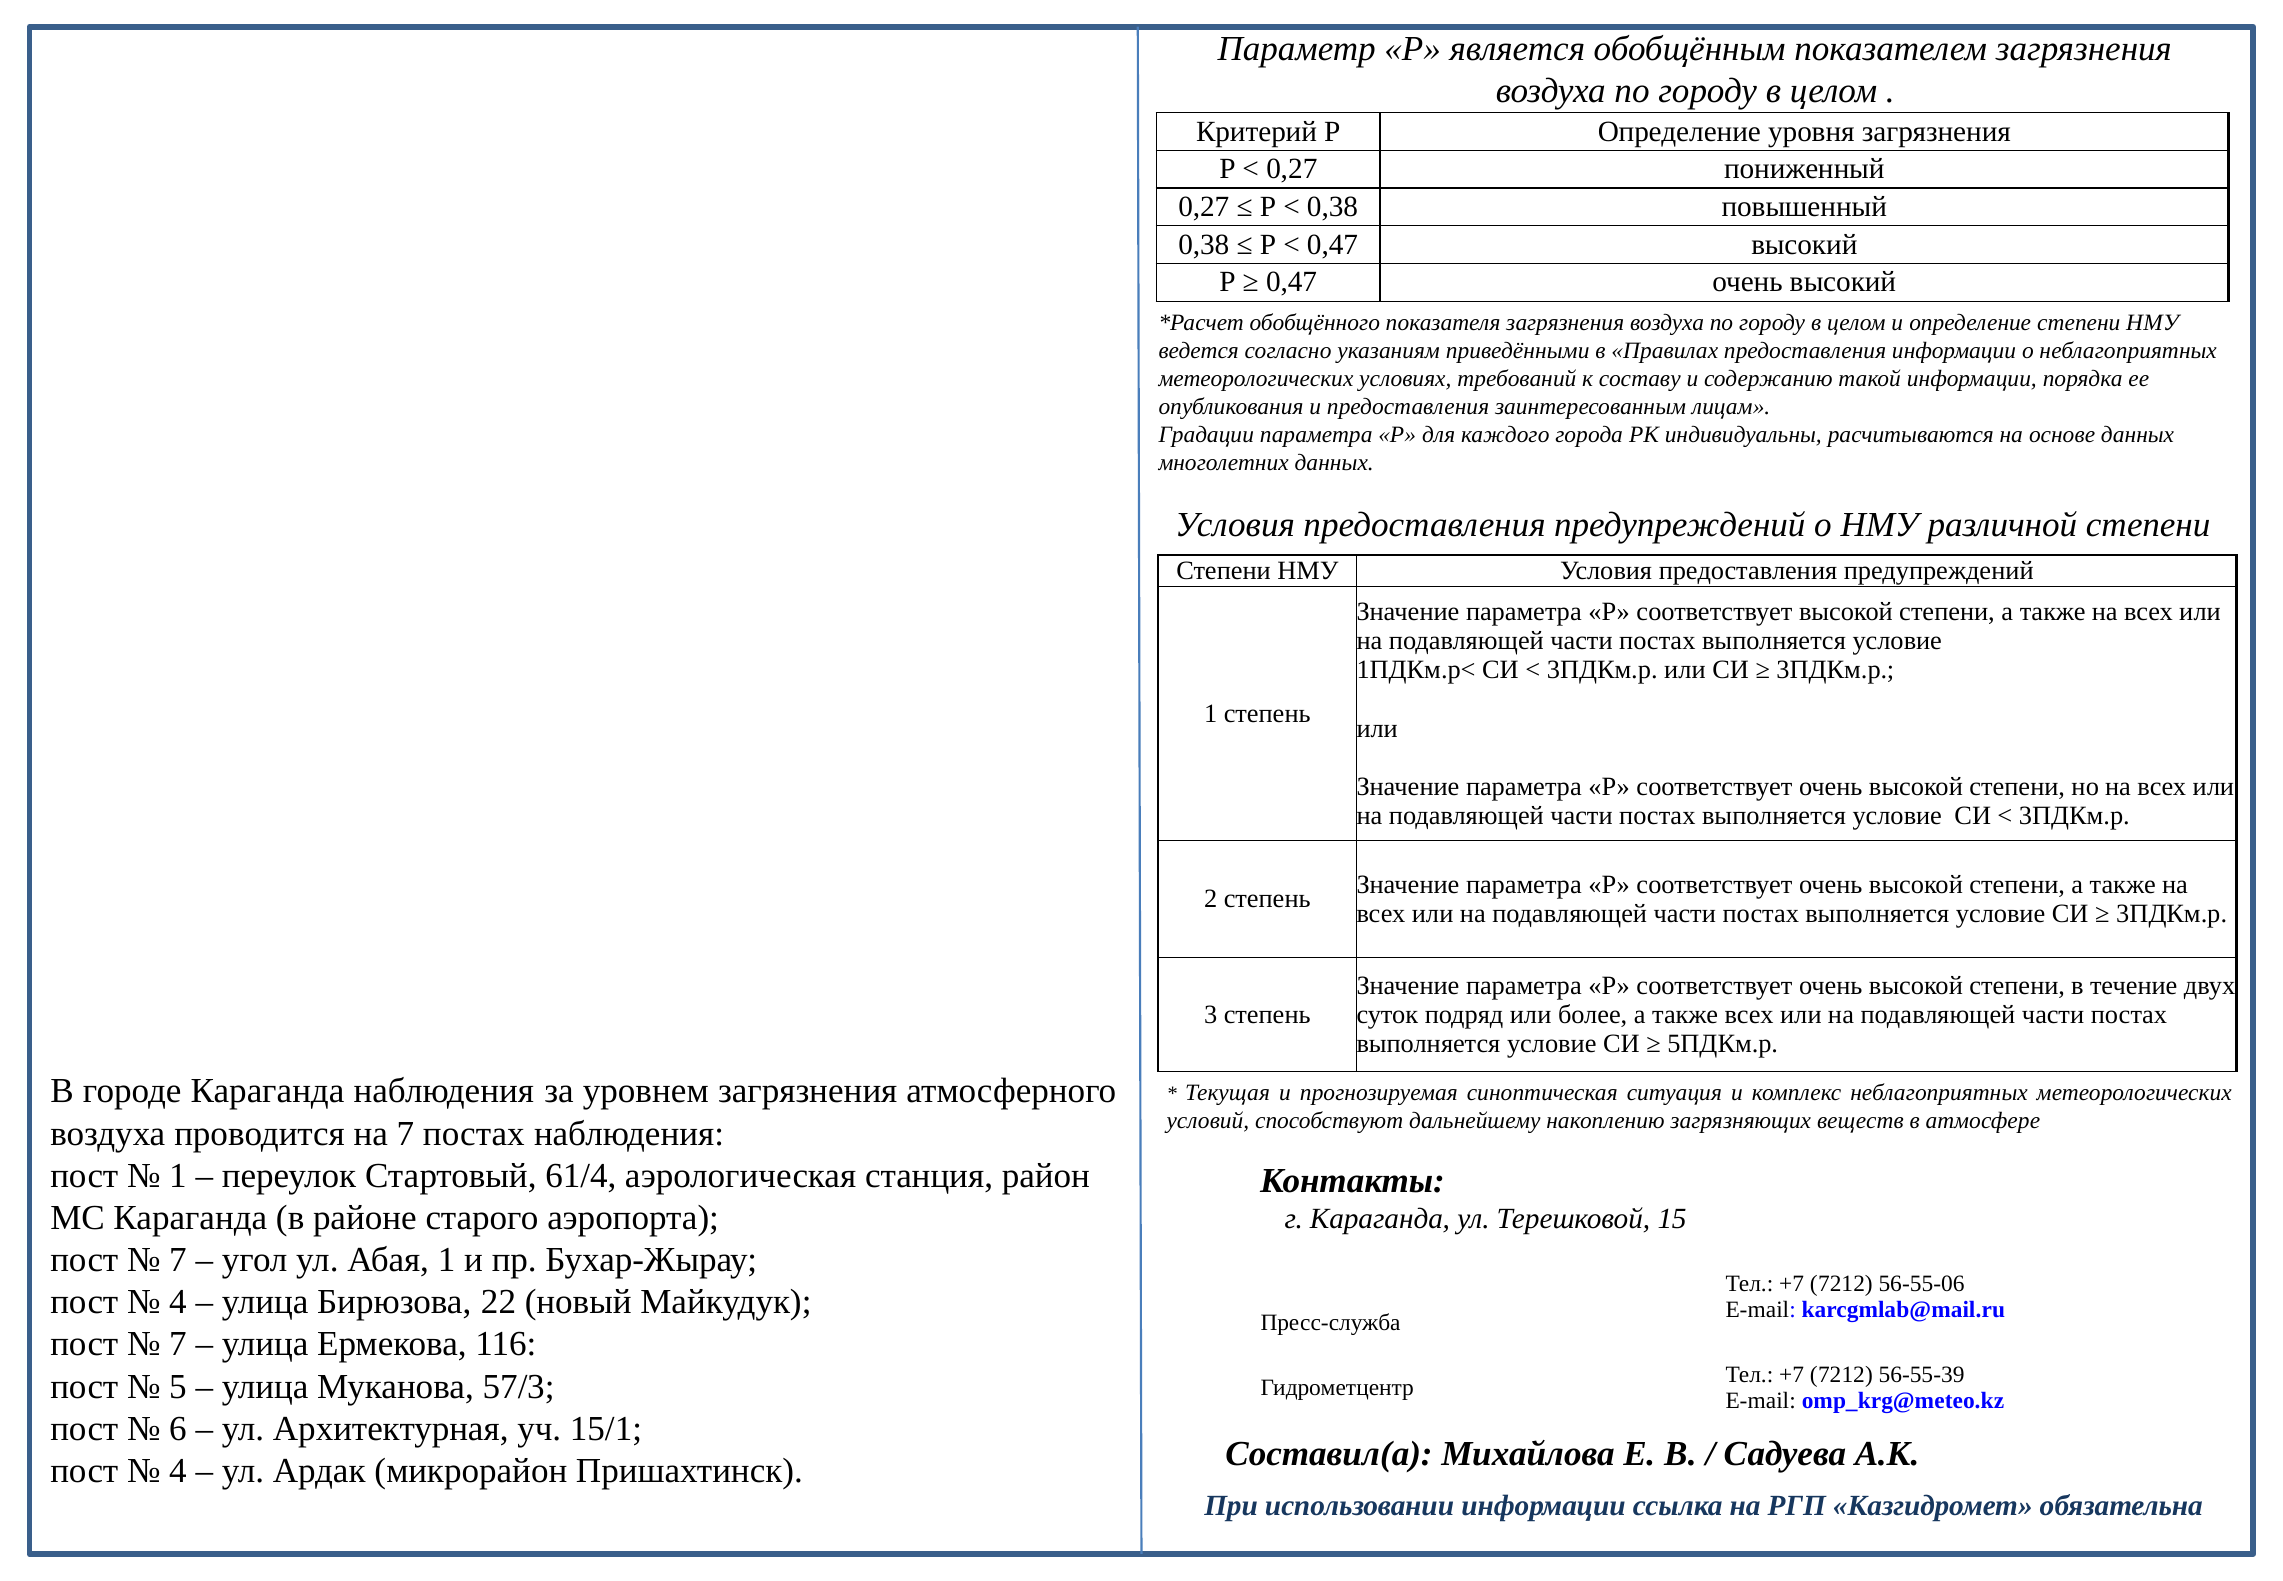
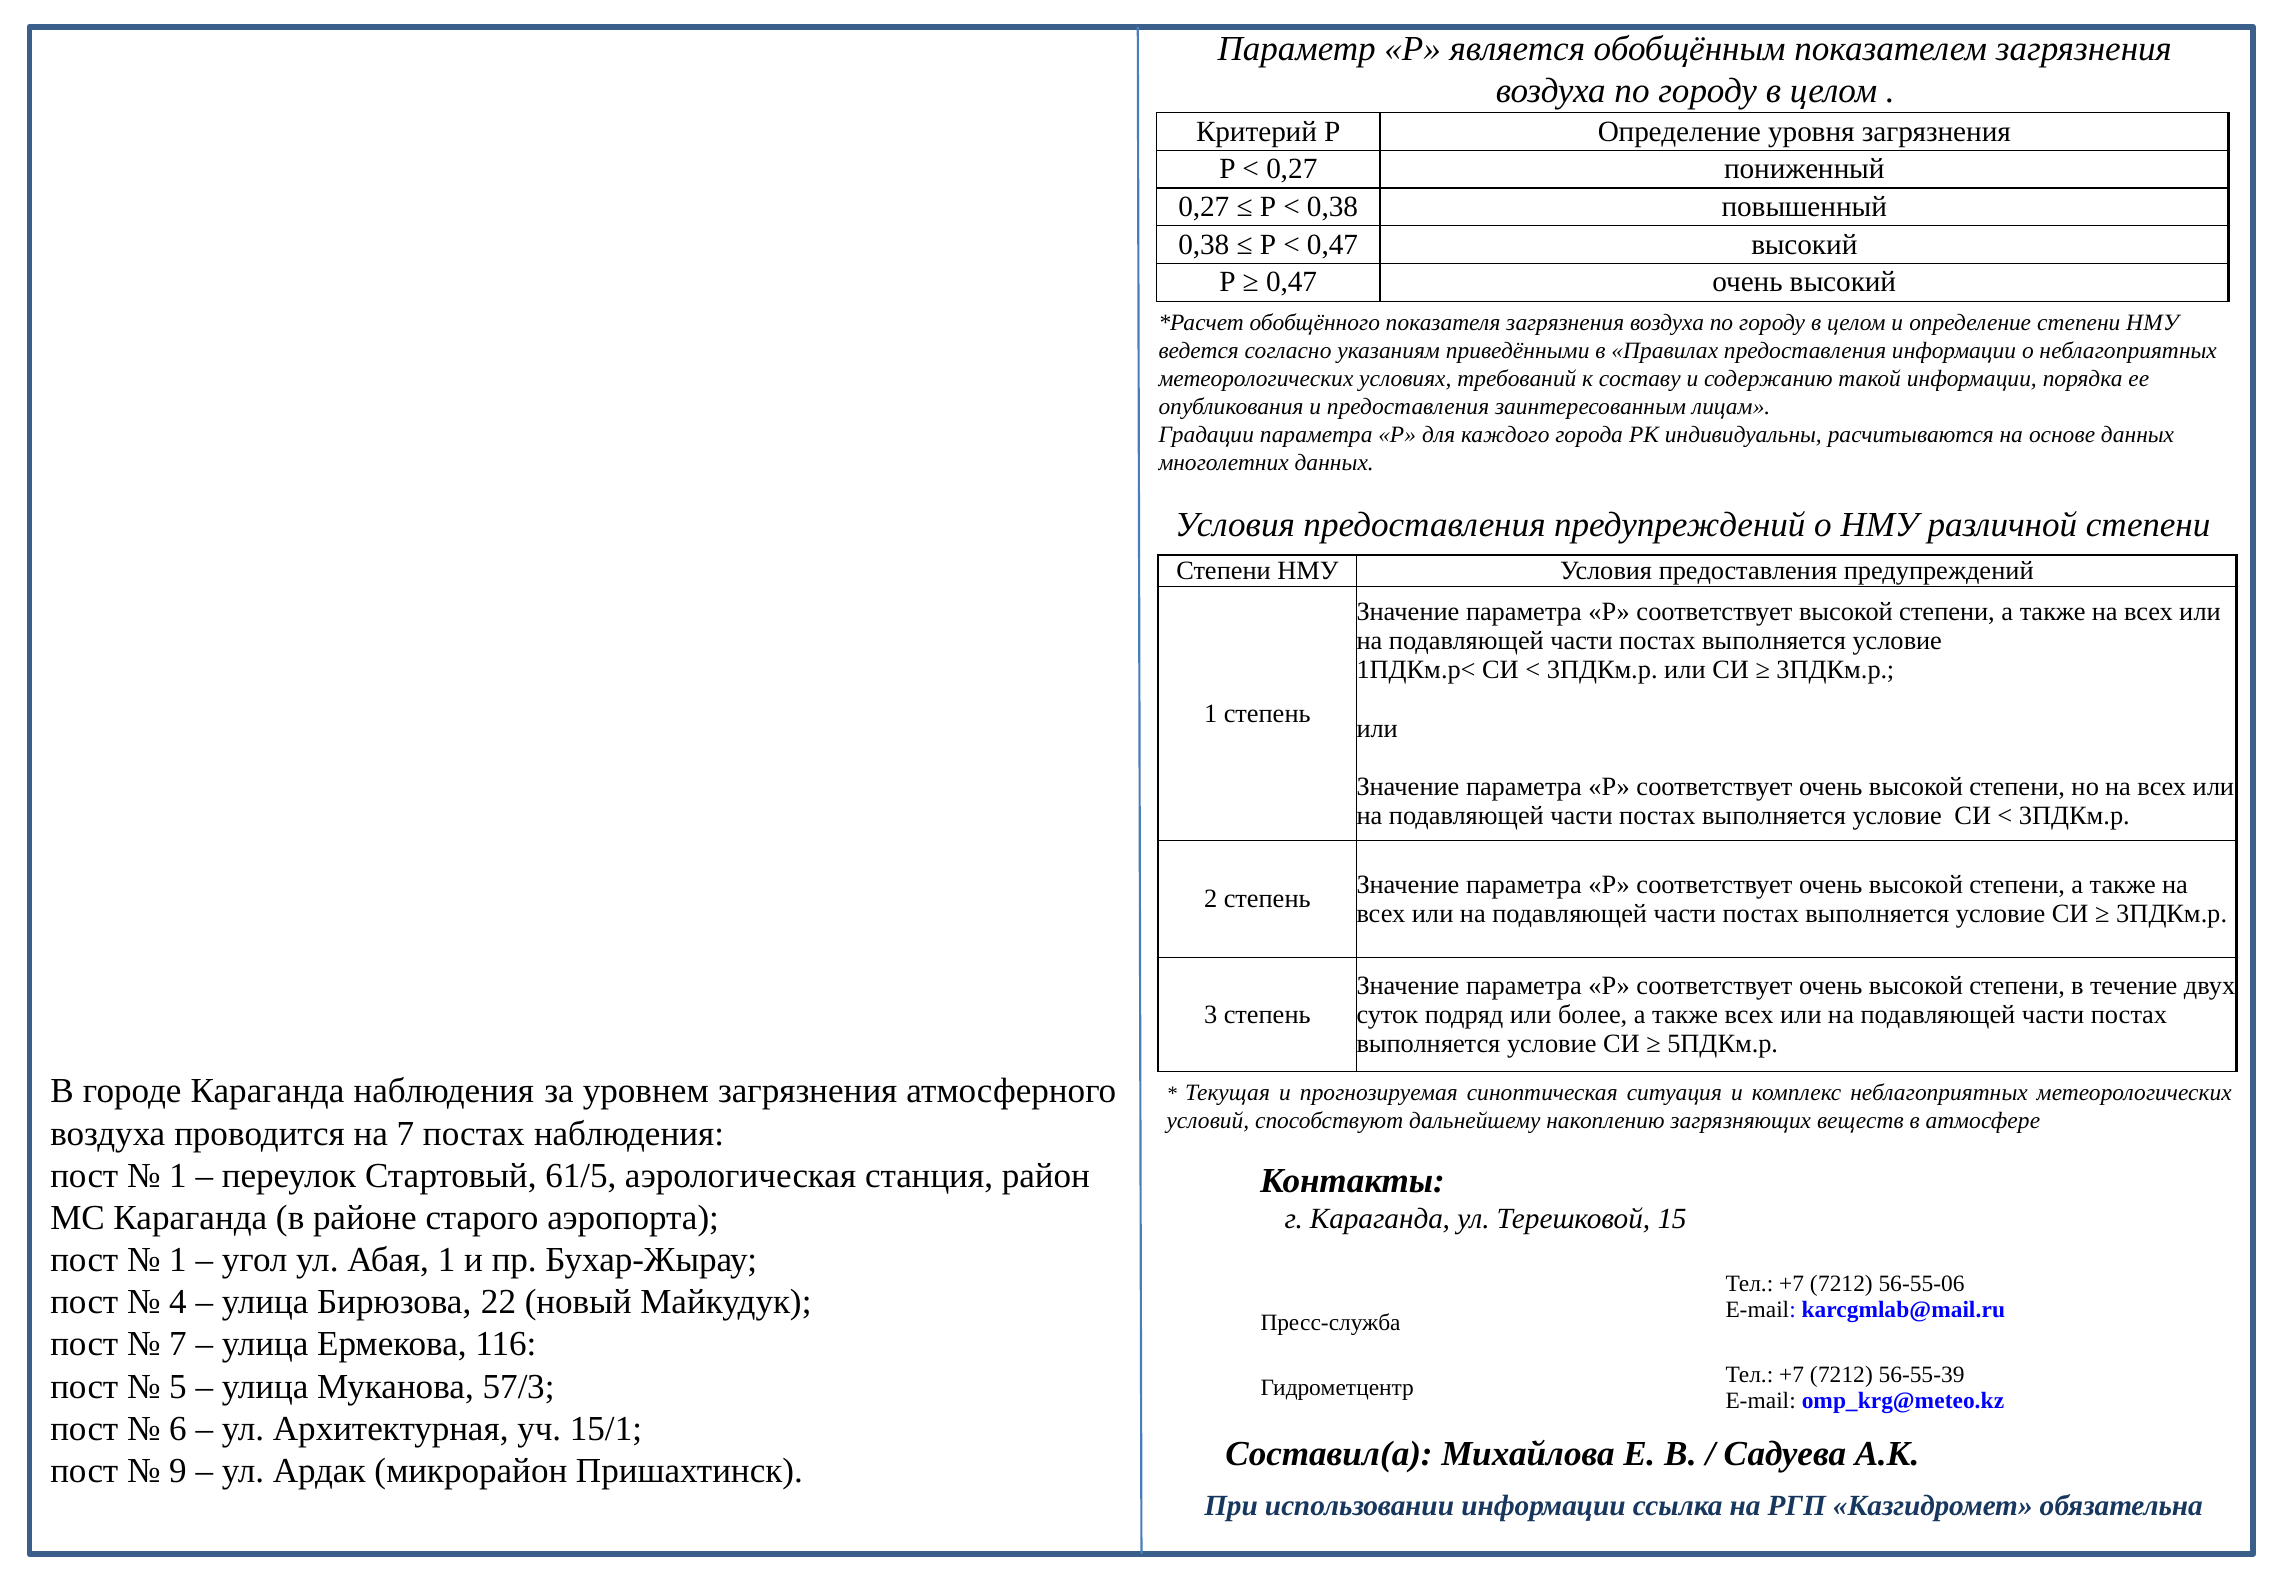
61/4: 61/4 -> 61/5 (581, 1175)
7: 7 -> 1 (178, 1260)
4: 4 -> 9 (178, 1470)
